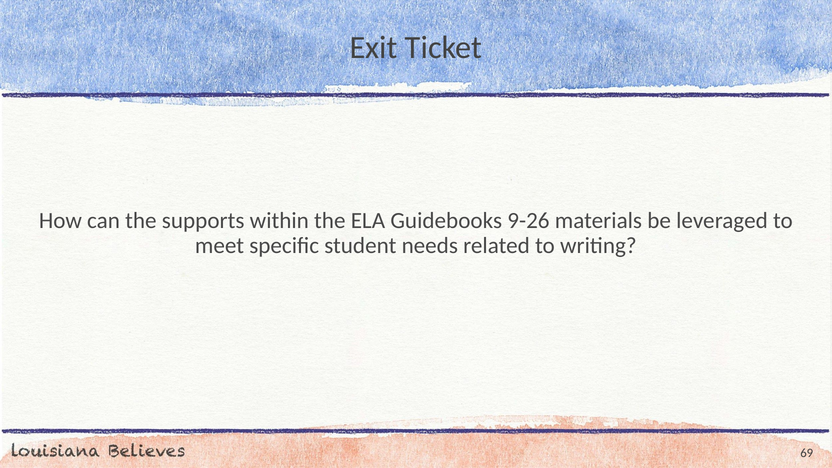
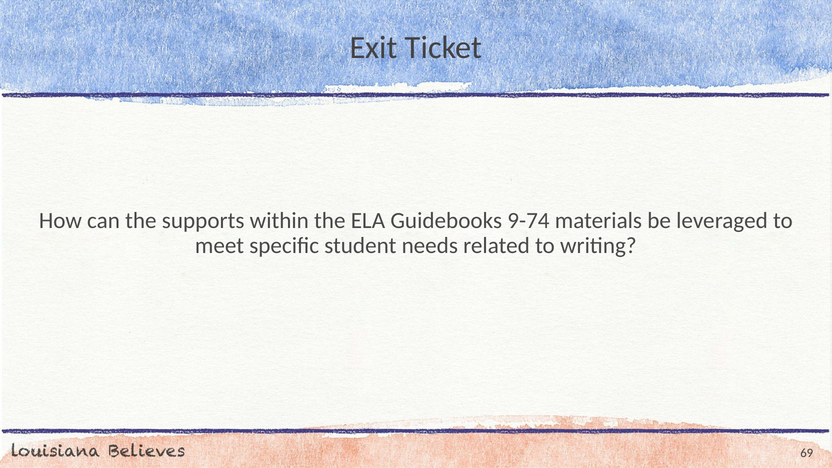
9-26: 9-26 -> 9-74 (528, 221)
